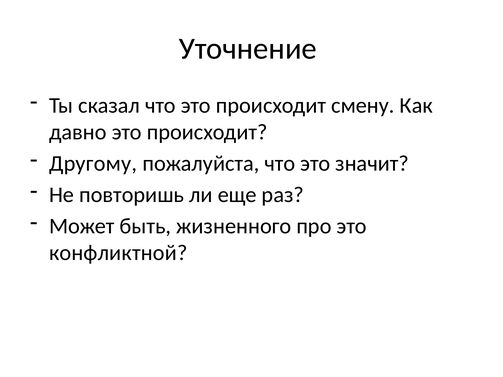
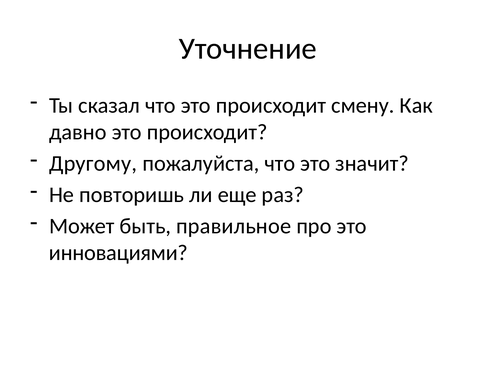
жизненного: жизненного -> правильное (234, 226)
конфликтной: конфликтной -> инновациями (118, 253)
